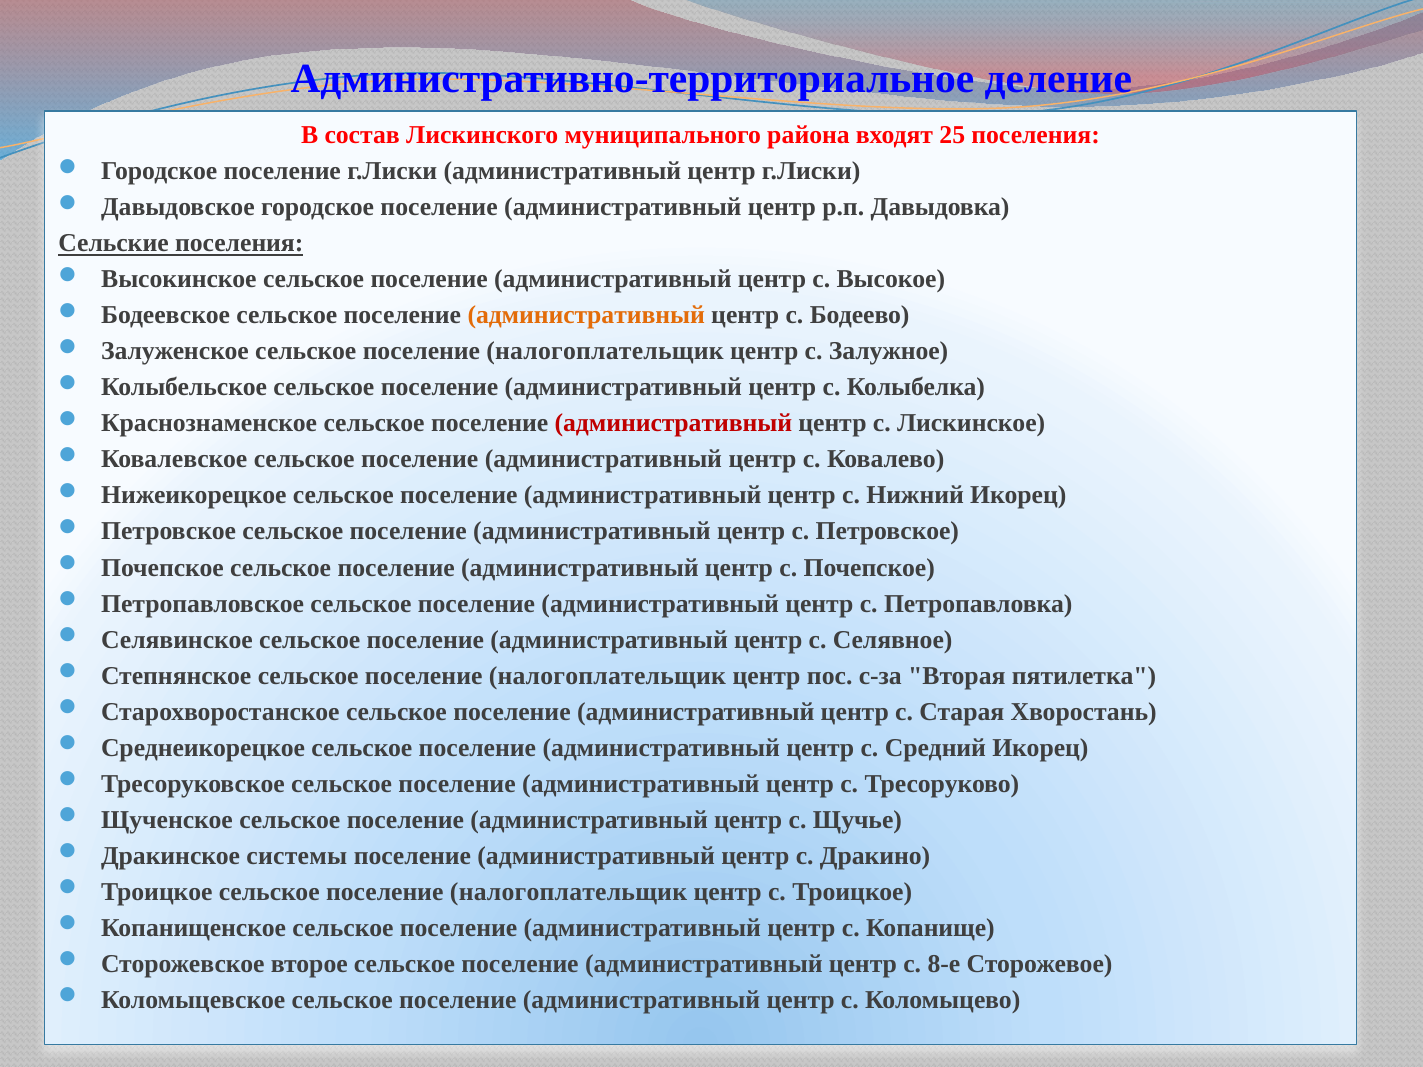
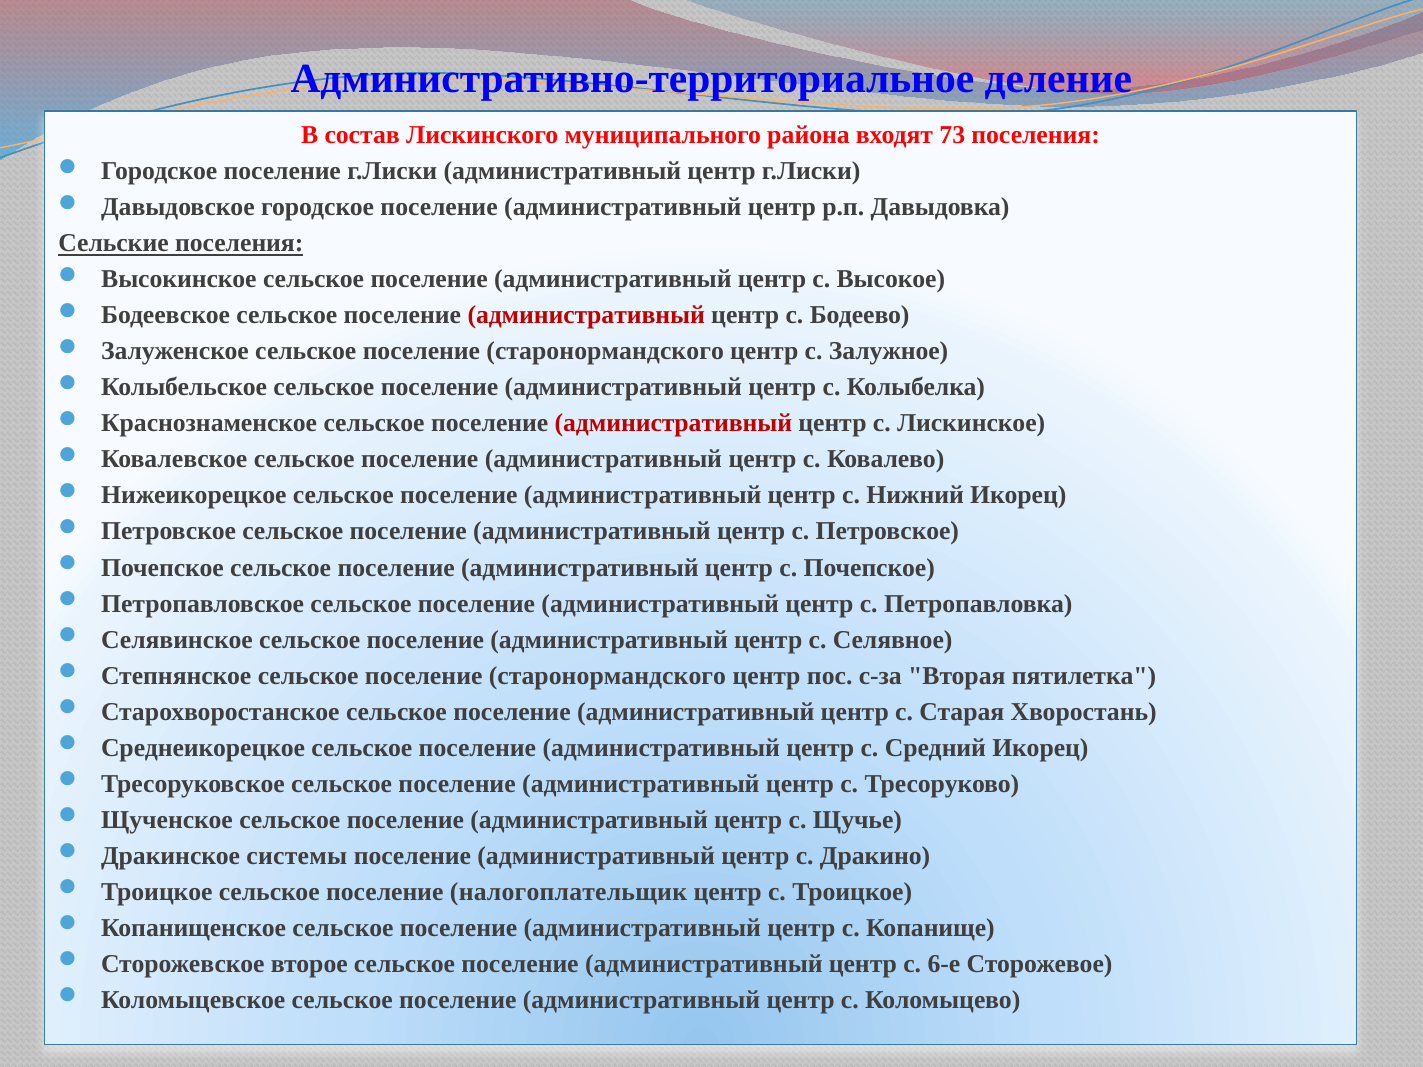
25: 25 -> 73 (952, 135)
административный colour: orange -> red (586, 315)
Залуженское сельское поселение налогоплательщик: налогоплательщик -> старонормандского (605, 352)
Степнянское сельское поселение налогоплательщик: налогоплательщик -> старонормандского (607, 676)
8-е: 8-е -> 6-е (944, 964)
